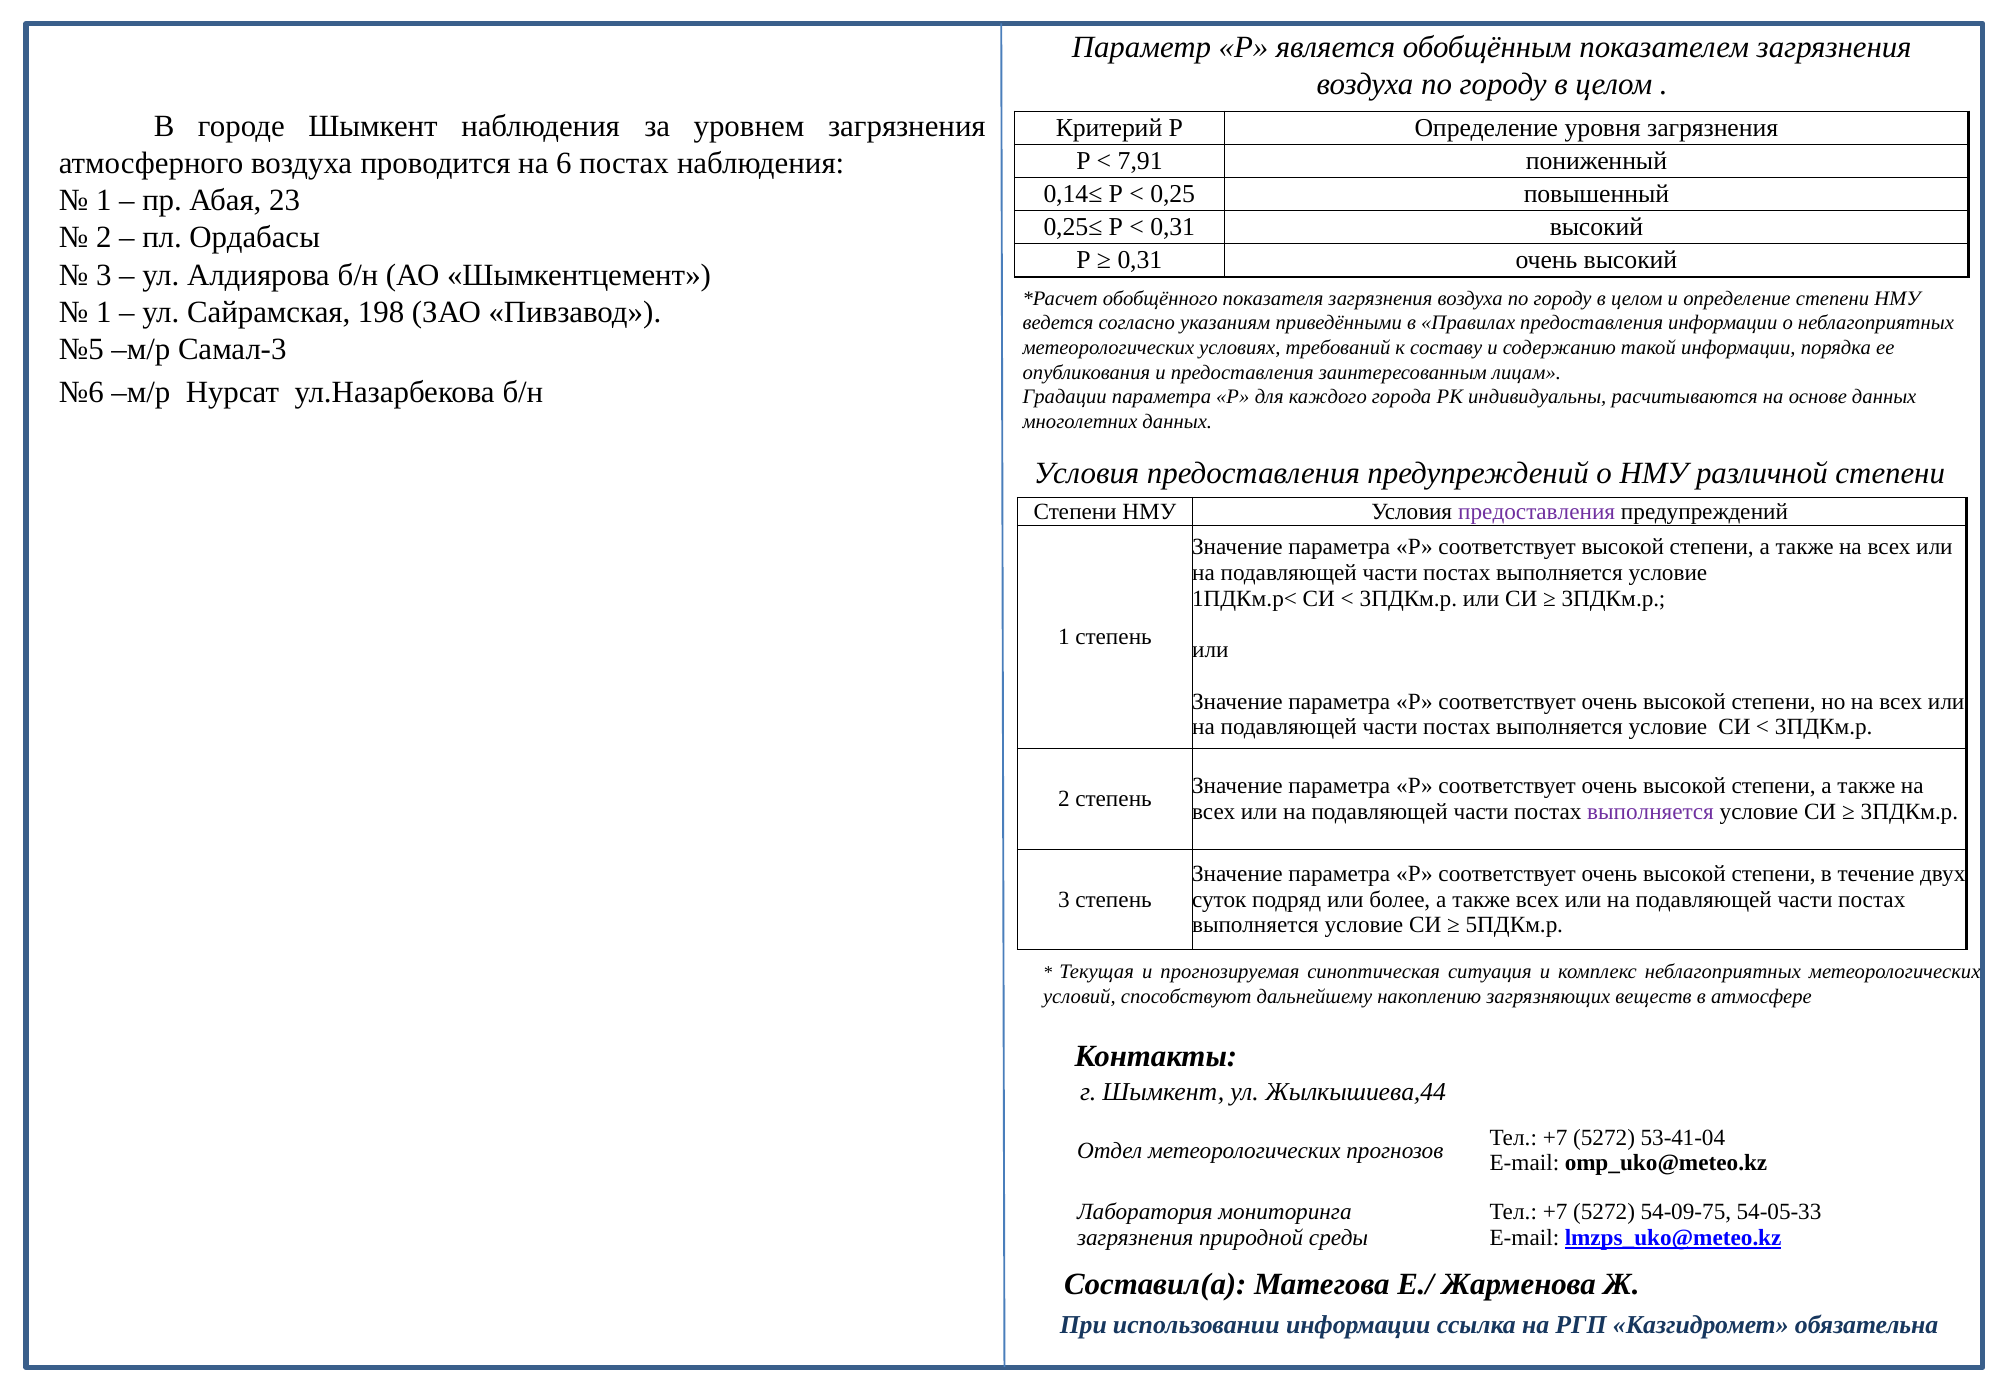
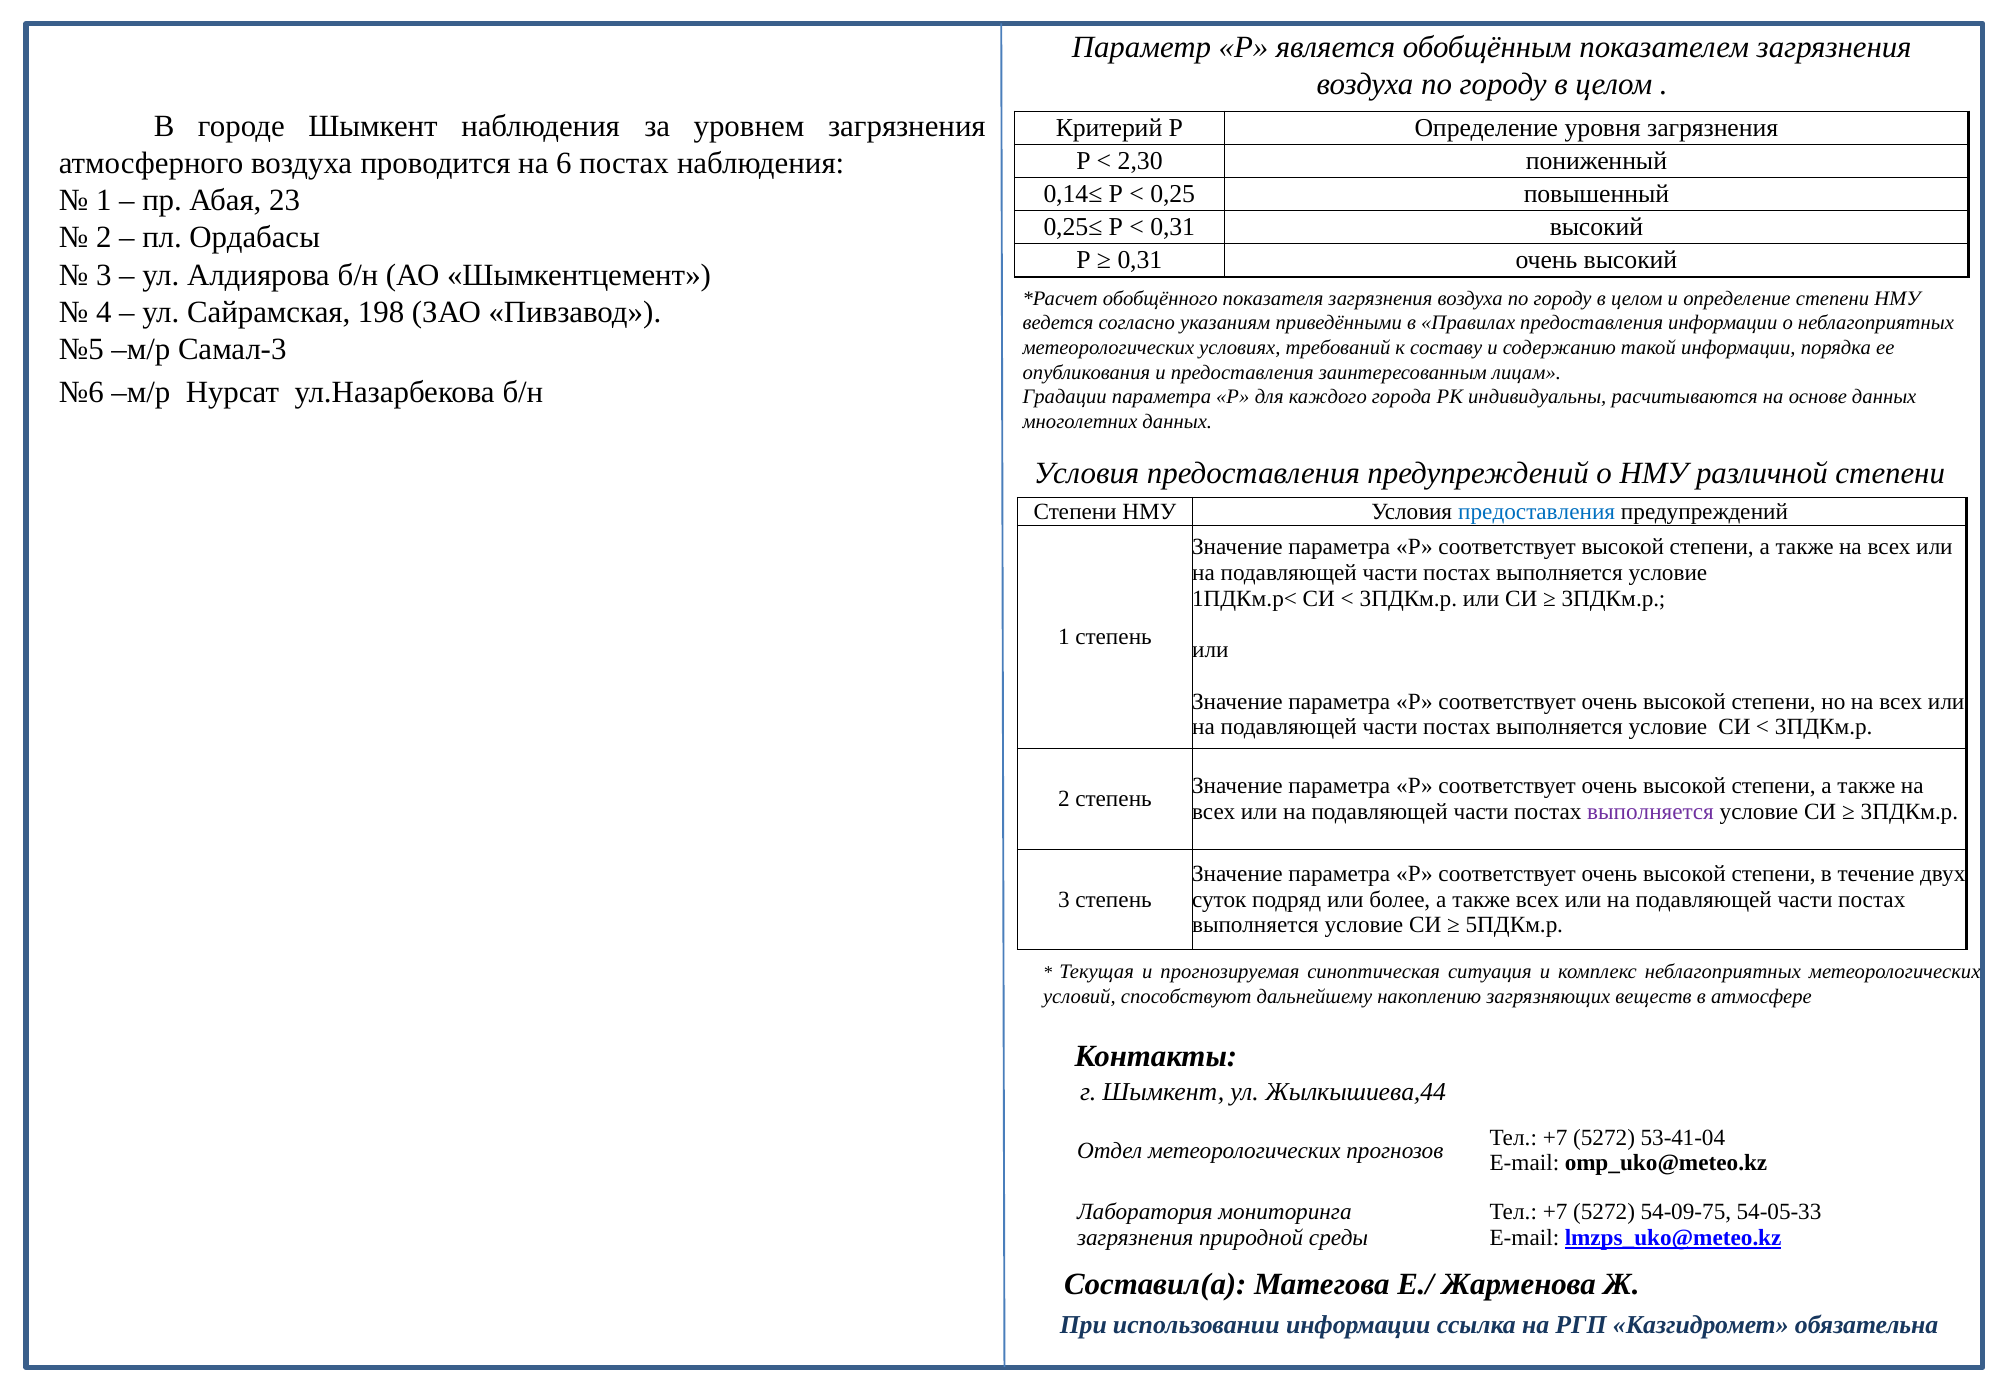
7,91: 7,91 -> 2,30 (1140, 161)
1: 1 -> 4 (104, 312)
предоставления colour: purple -> blue (1537, 512)
